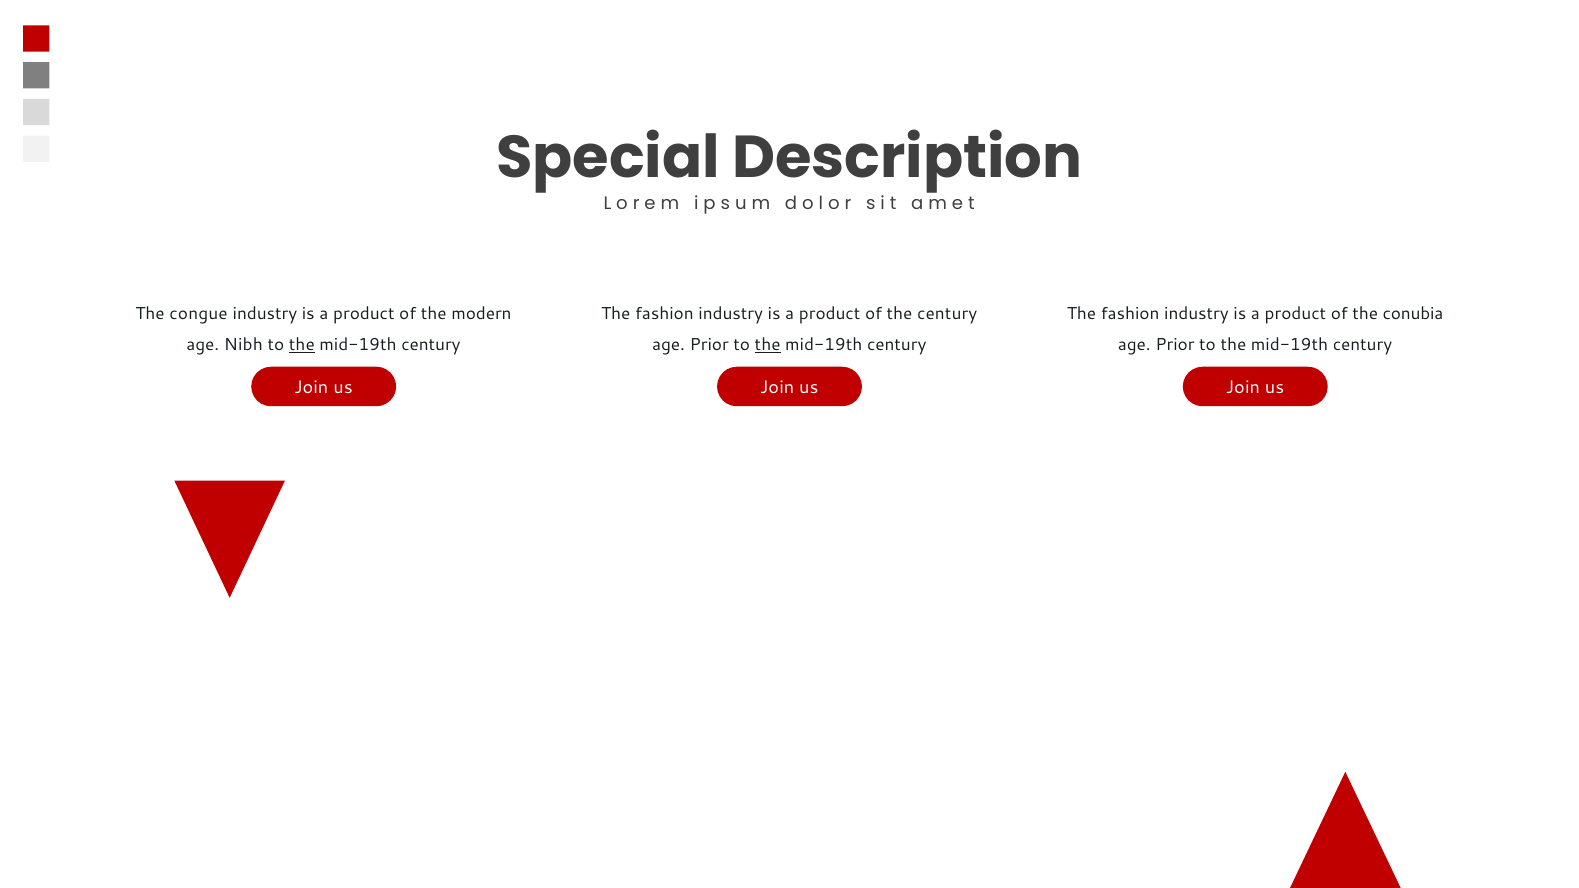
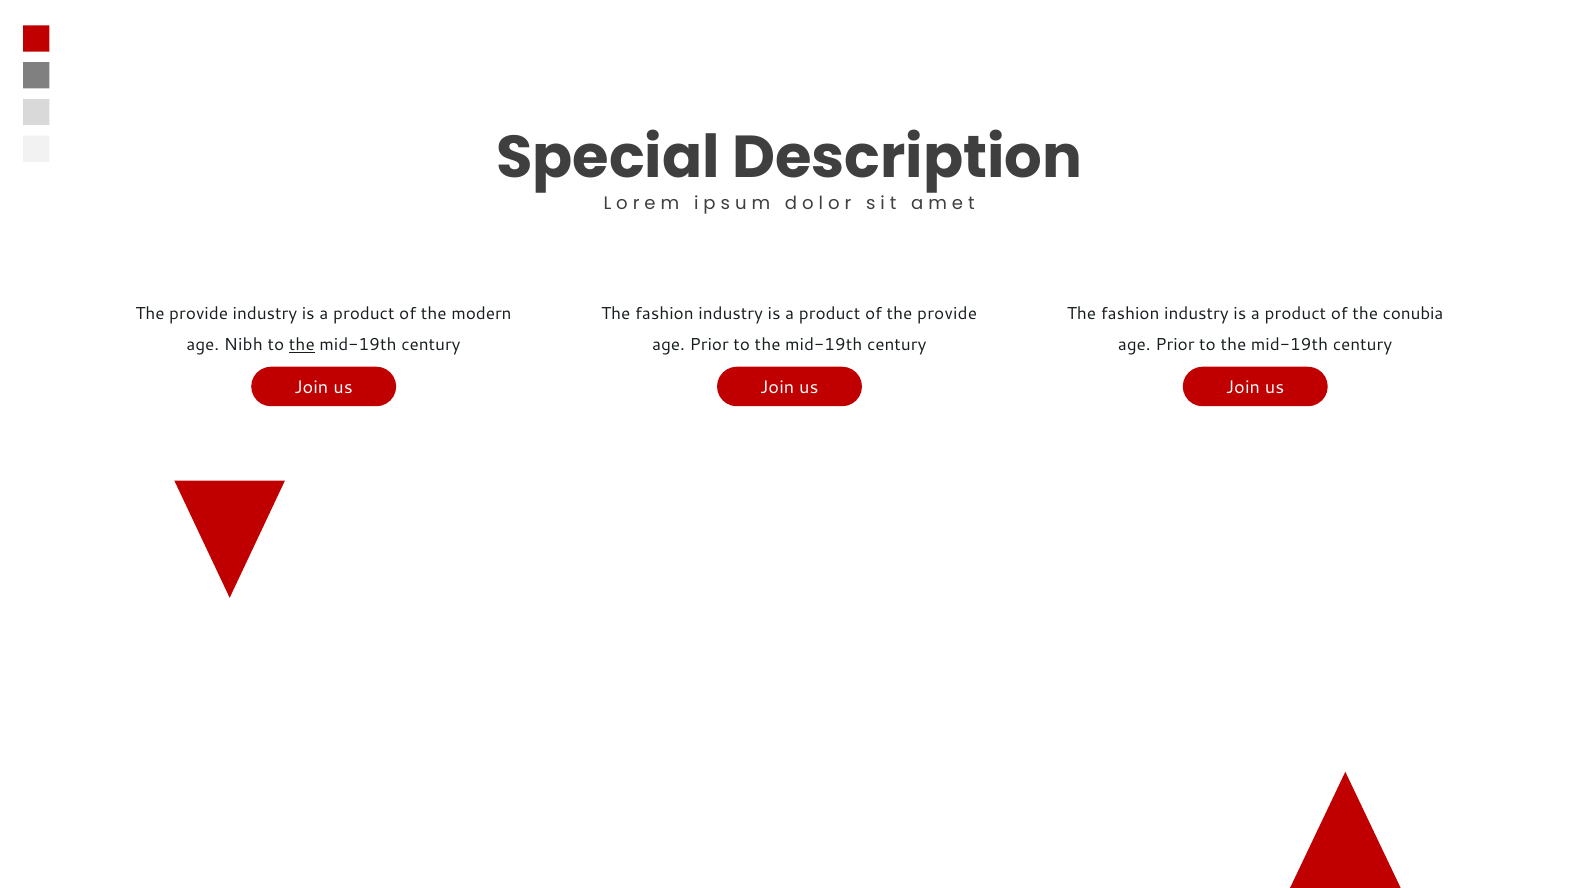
congue: congue -> provide (199, 314)
of the century: century -> provide (947, 314)
the underline: present -> none (768, 345)
